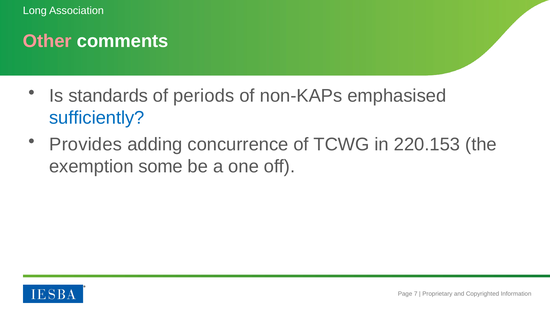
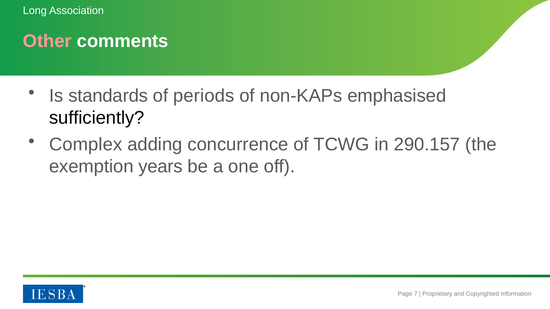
sufficiently colour: blue -> black (97, 118)
Provides: Provides -> Complex (86, 145)
220.153: 220.153 -> 290.157 (427, 145)
some: some -> years (161, 167)
